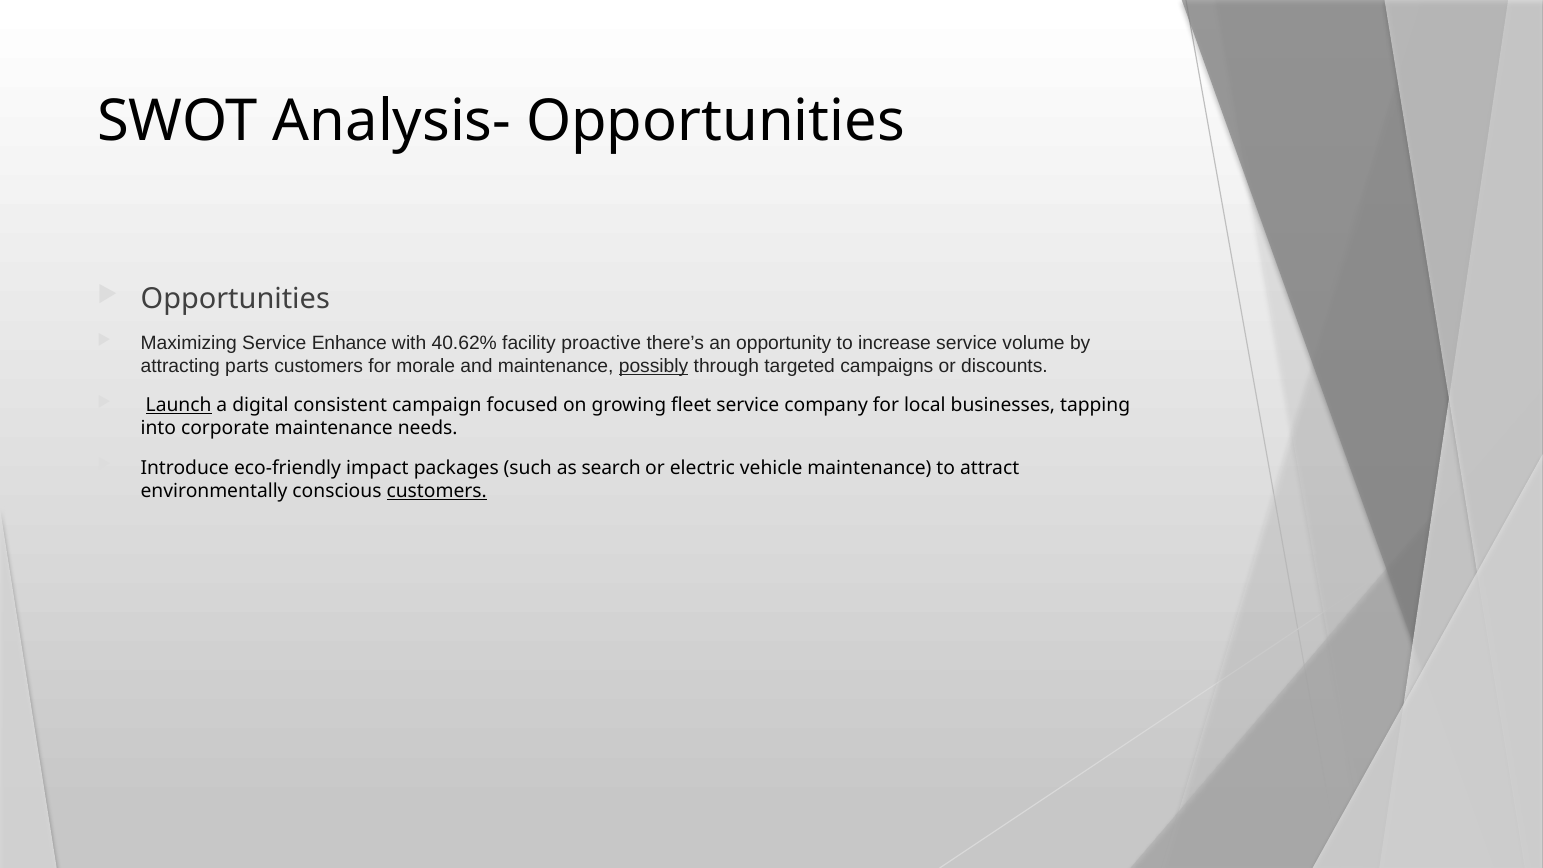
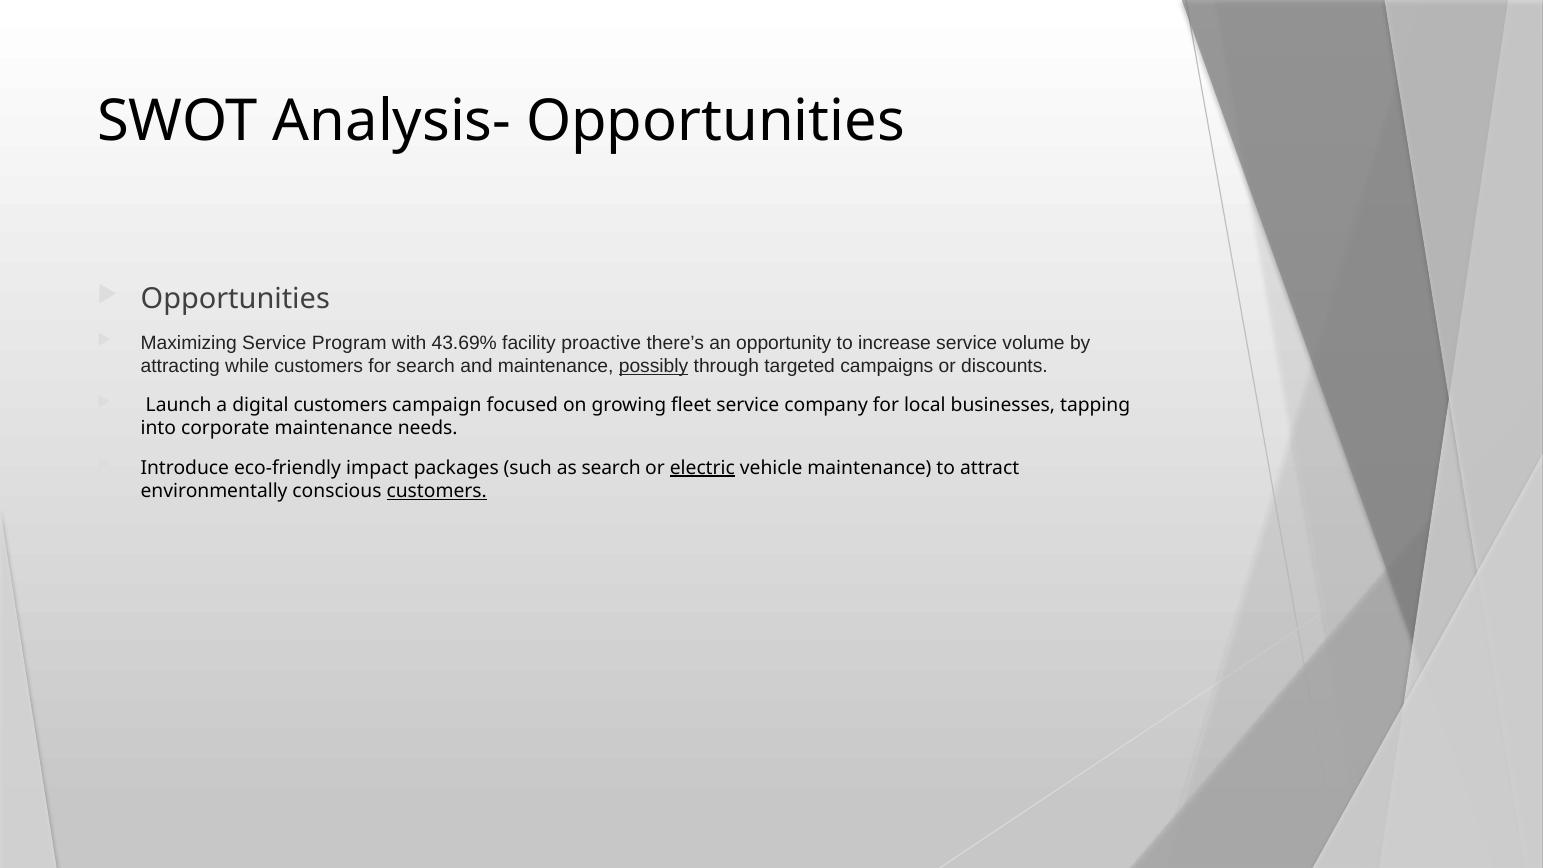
Enhance: Enhance -> Program (349, 343)
40.62%: 40.62% -> 43.69% (464, 343)
parts: parts -> while (247, 366)
for morale: morale -> search (426, 366)
Launch underline: present -> none (179, 405)
digital consistent: consistent -> customers (340, 405)
electric underline: none -> present (702, 468)
